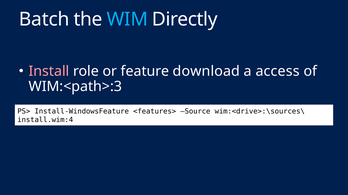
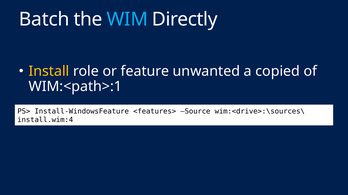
Install colour: pink -> yellow (49, 71)
download: download -> unwanted (206, 71)
access: access -> copied (278, 71)
WIM:<path>:3: WIM:<path>:3 -> WIM:<path>:1 (75, 87)
